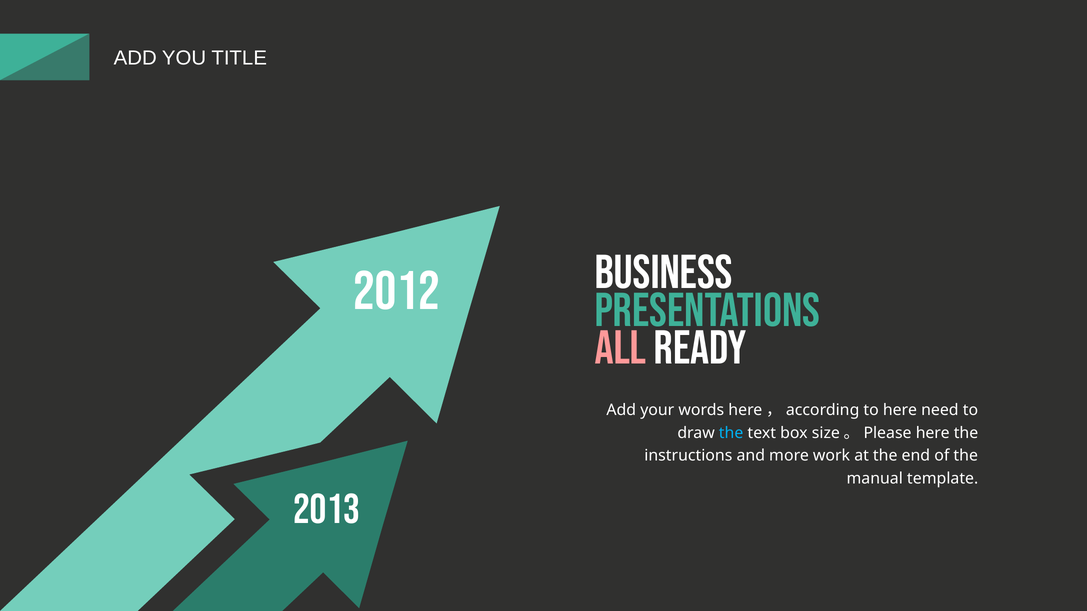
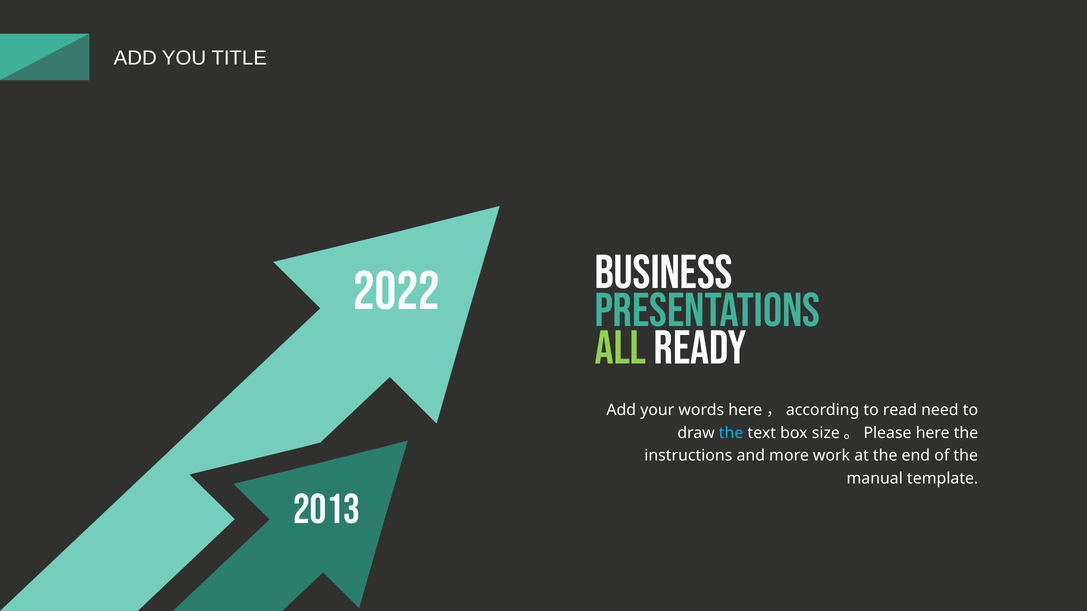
2012: 2012 -> 2022 (397, 292)
All colour: pink -> light green (620, 349)
to here: here -> read (900, 410)
